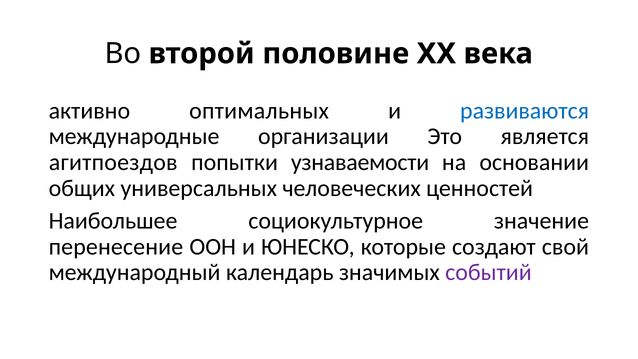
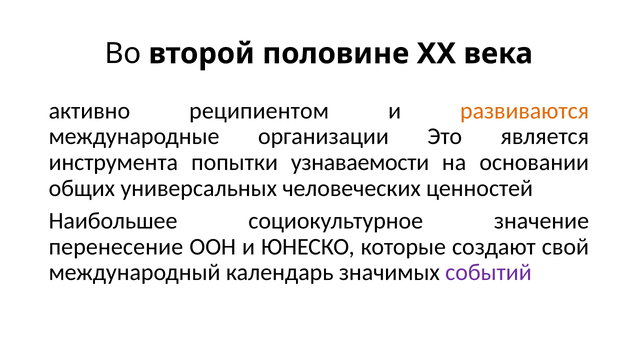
оптимальных: оптимальных -> реципиентом (259, 111)
развиваются colour: blue -> orange (525, 111)
агитпоездов: агитпоездов -> инструмента (113, 162)
